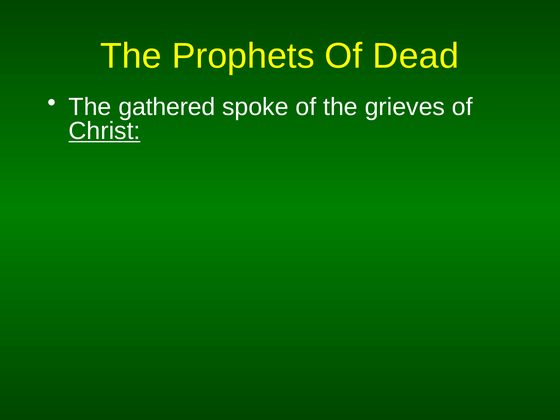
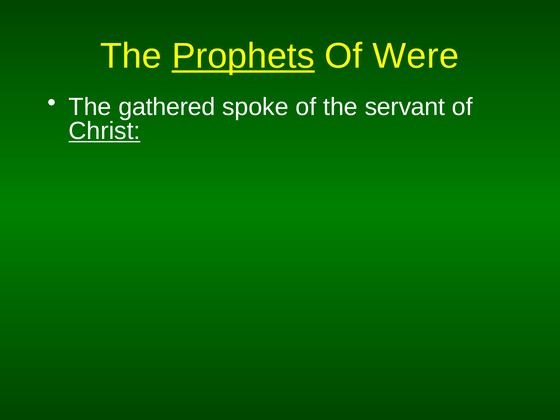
Prophets underline: none -> present (243, 56)
Dead: Dead -> Were (416, 56)
grieves: grieves -> servant (405, 107)
